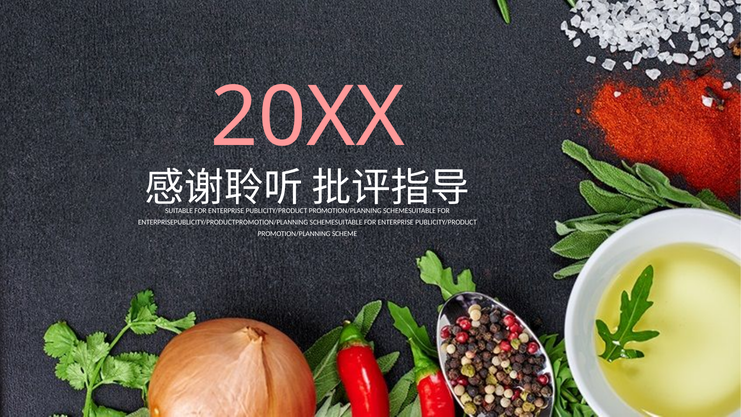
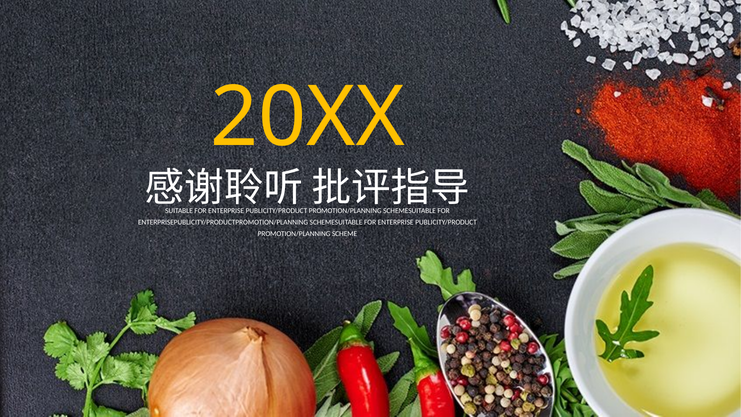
20XX colour: pink -> yellow (307, 117)
